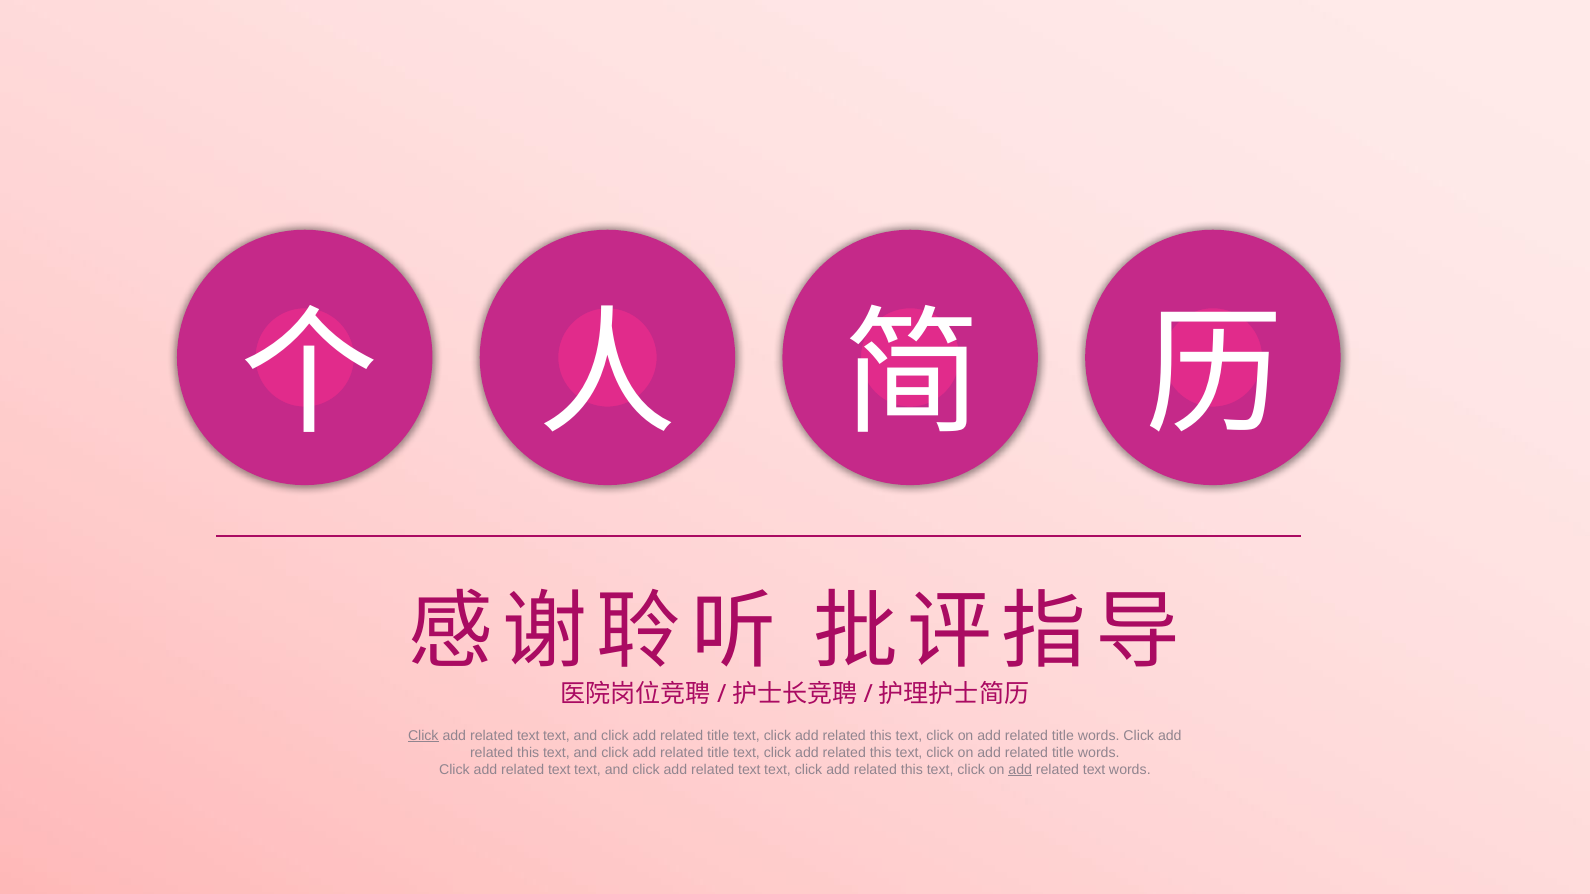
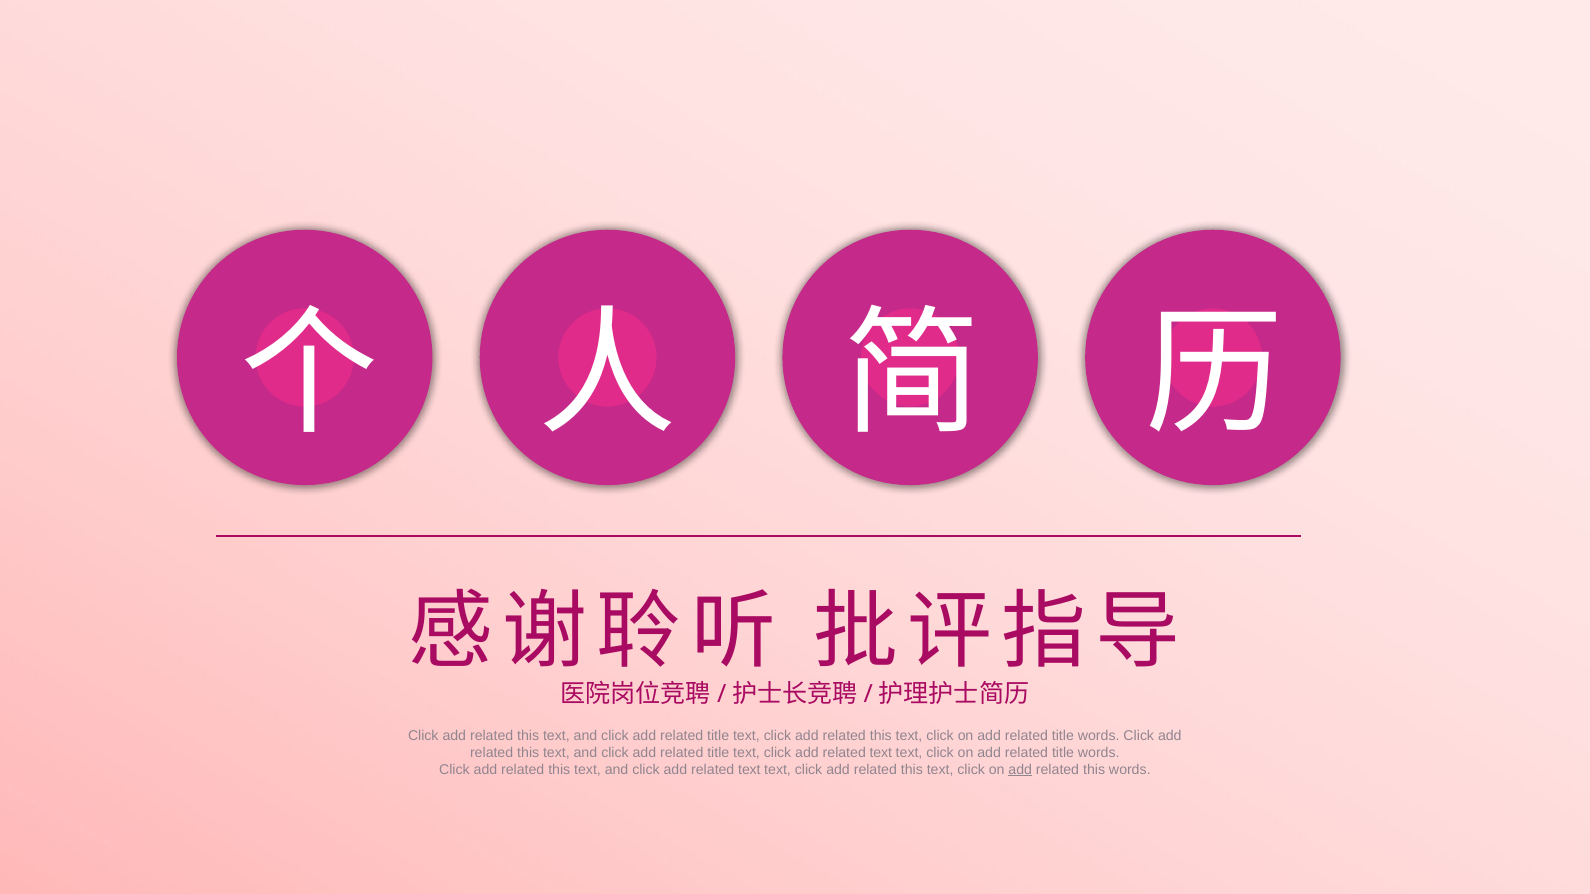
Click underline: present -> none (423, 736)
text: text -> this (528, 736)
this: this -> text (881, 753)
text: text -> this (559, 770)
text: text -> this (1094, 770)
